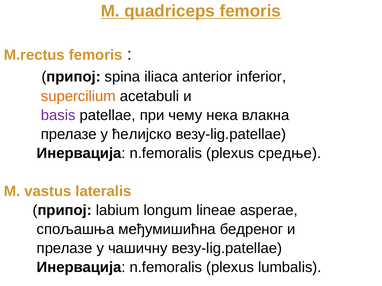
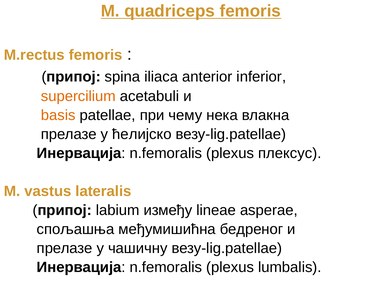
basis colour: purple -> orange (58, 115)
средње: средње -> плексус (290, 153)
longum: longum -> између (168, 211)
